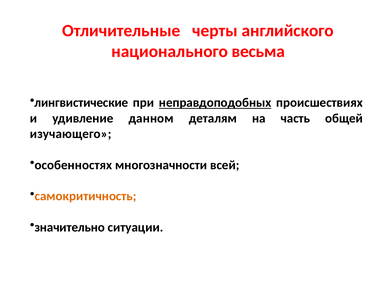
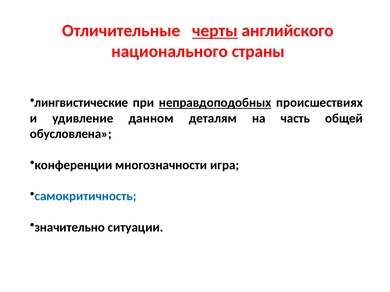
черты underline: none -> present (215, 31)
весьма: весьма -> страны (258, 52)
изучающего: изучающего -> обусловлена (71, 134)
особенностях: особенностях -> конференции (73, 165)
всей: всей -> игра (225, 165)
самокритичность colour: orange -> blue (86, 196)
